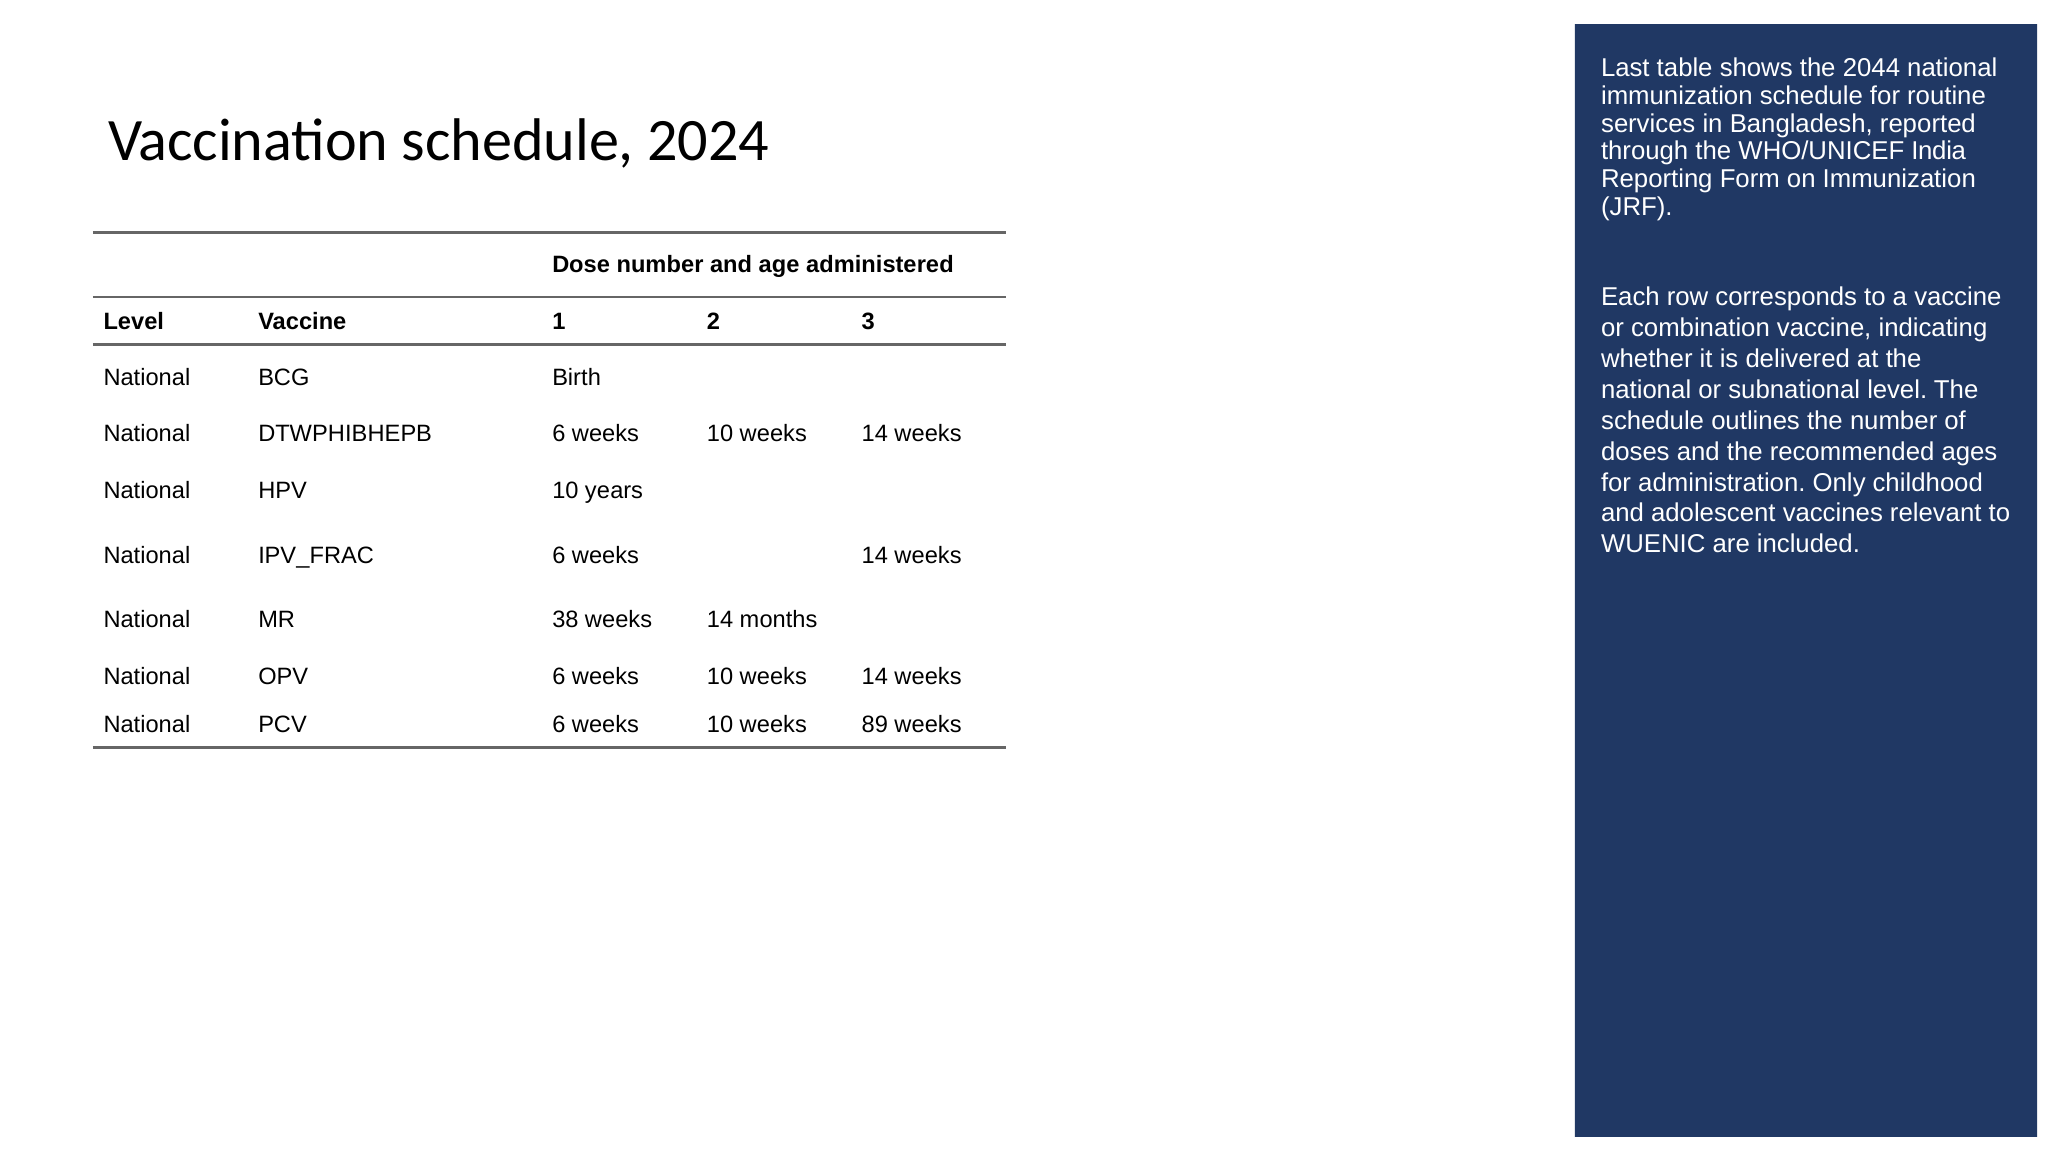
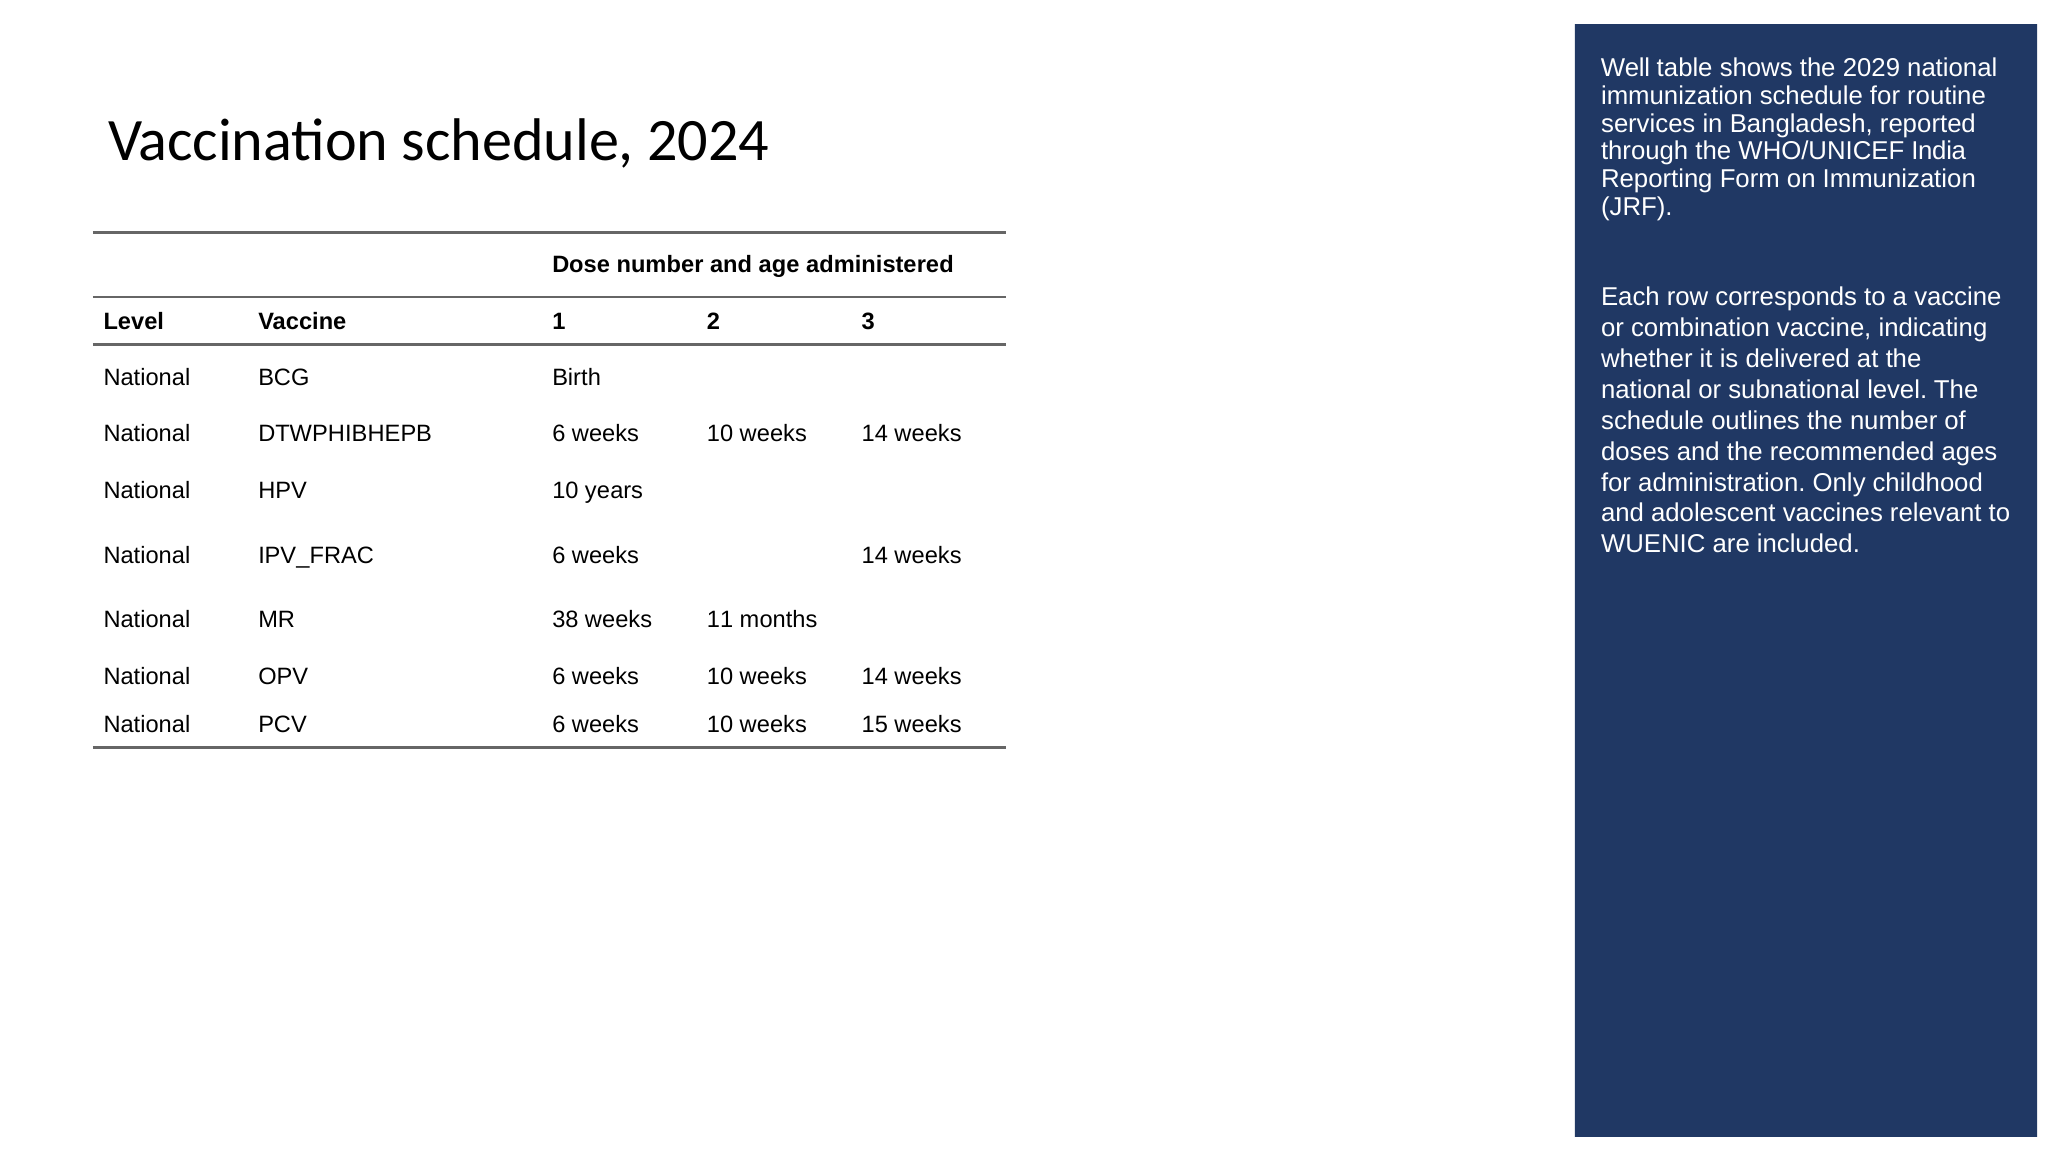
Last: Last -> Well (1625, 68)
2044: 2044 -> 2029 (1871, 68)
38 weeks 14: 14 -> 11 (720, 620)
89: 89 -> 15 (875, 724)
